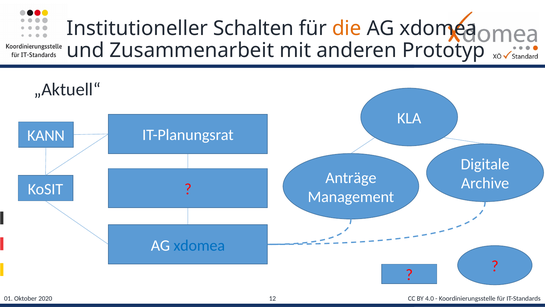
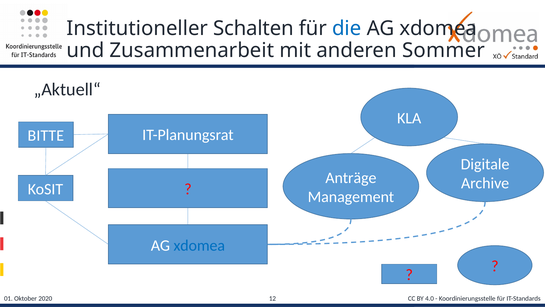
die colour: orange -> blue (347, 28)
Prototyp: Prototyp -> Sommer (443, 50)
KANN: KANN -> BITTE (46, 135)
